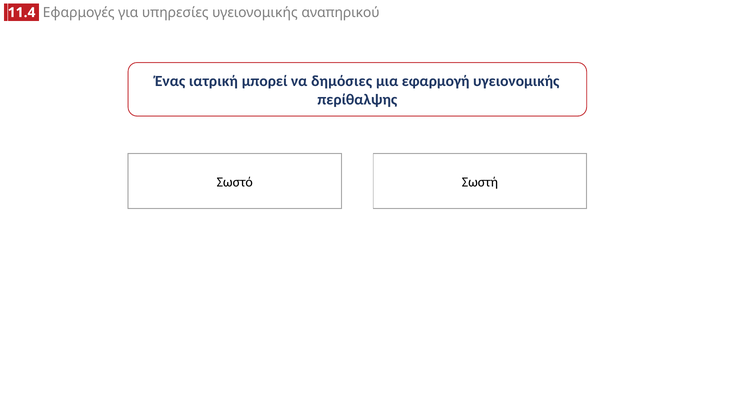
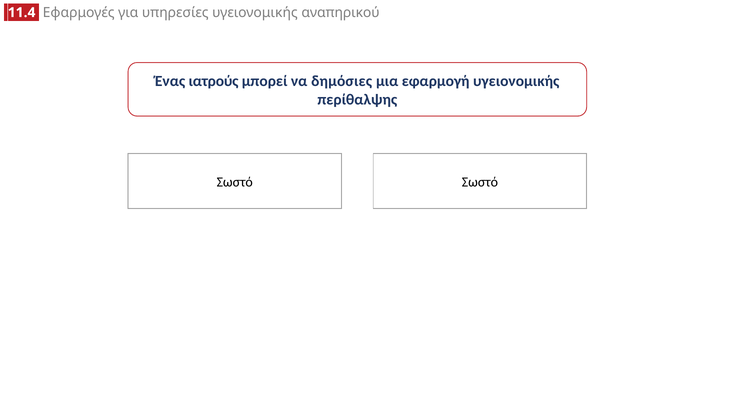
ιατρική: ιατρική -> ιατρούς (214, 81)
Σωστή: Σωστή -> Σωστό (480, 182)
